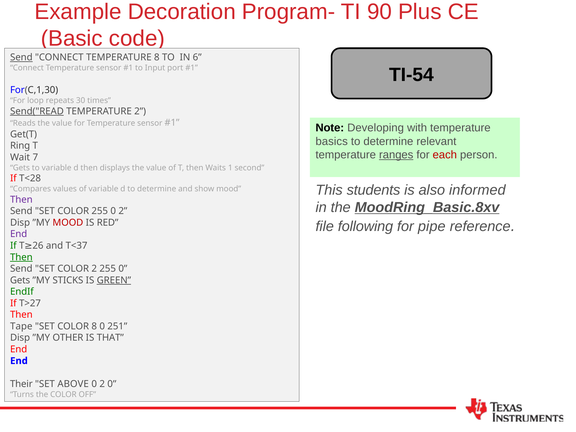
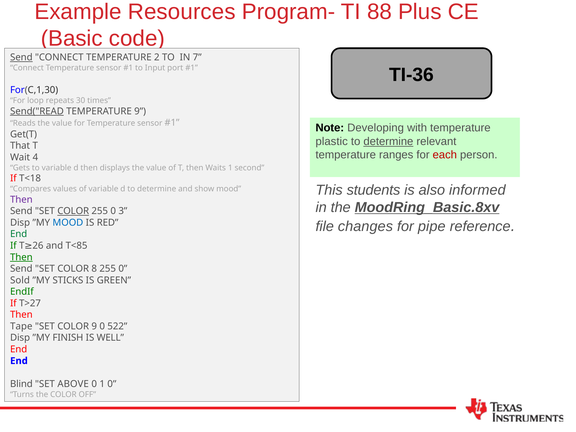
Decoration: Decoration -> Resources (182, 12)
90: 90 -> 88 (379, 12)
TEMPERATURE 8: 8 -> 2 (157, 57)
6: 6 -> 7 (197, 57)
TI-54: TI-54 -> TI-36 (412, 75)
TEMPERATURE 2: 2 -> 9 (140, 111)
basics: basics -> plastic (332, 141)
determine underline: none -> present (388, 141)
Ring: Ring -> That (20, 146)
ranges underline: present -> none (396, 155)
7: 7 -> 4 (35, 157)
T<28: T<28 -> T<18 (30, 178)
COLOR underline: none -> present (73, 211)
255 0 2: 2 -> 3 (123, 211)
following: following -> changes (365, 226)
MOOD colour: red -> blue (68, 223)
End colour: purple -> green (19, 234)
T<37: T<37 -> T<85 (77, 246)
COLOR 2: 2 -> 8 (94, 269)
Gets: Gets -> Sold (20, 280)
GREEN underline: present -> none (114, 280)
COLOR 8: 8 -> 9 (94, 326)
251: 251 -> 522 (117, 326)
OTHER: OTHER -> FINISH (68, 338)
THAT: THAT -> WELL (110, 338)
Their: Their -> Blind (21, 384)
2: 2 -> 1 (102, 384)
